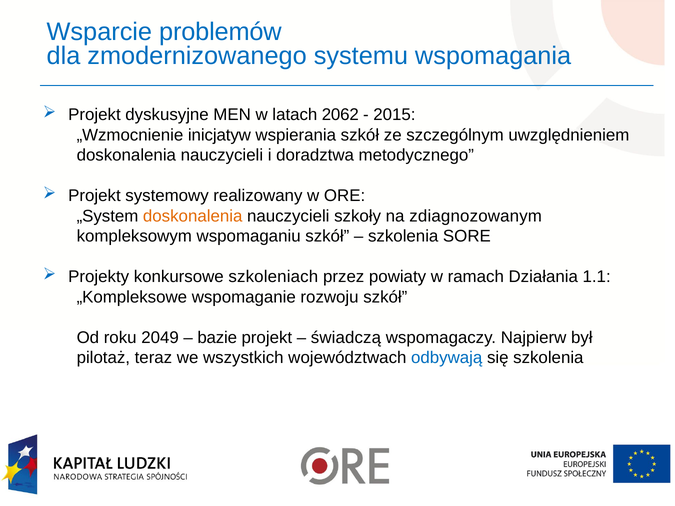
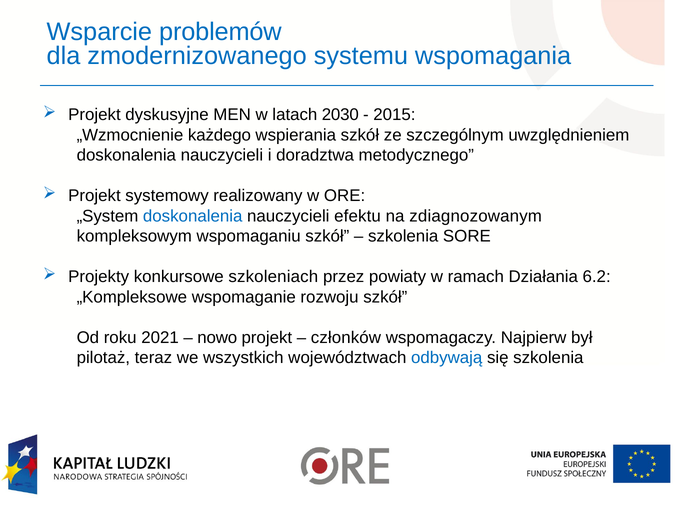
2062: 2062 -> 2030 (340, 115)
inicjatyw: inicjatyw -> każdego (219, 135)
doskonalenia colour: orange -> blue (193, 216)
szkoły: szkoły -> efektu (358, 216)
1.1: 1.1 -> 6.2 (597, 277)
2049: 2049 -> 2021 (160, 338)
bazie: bazie -> nowo (217, 338)
świadczą: świadczą -> członków (346, 338)
